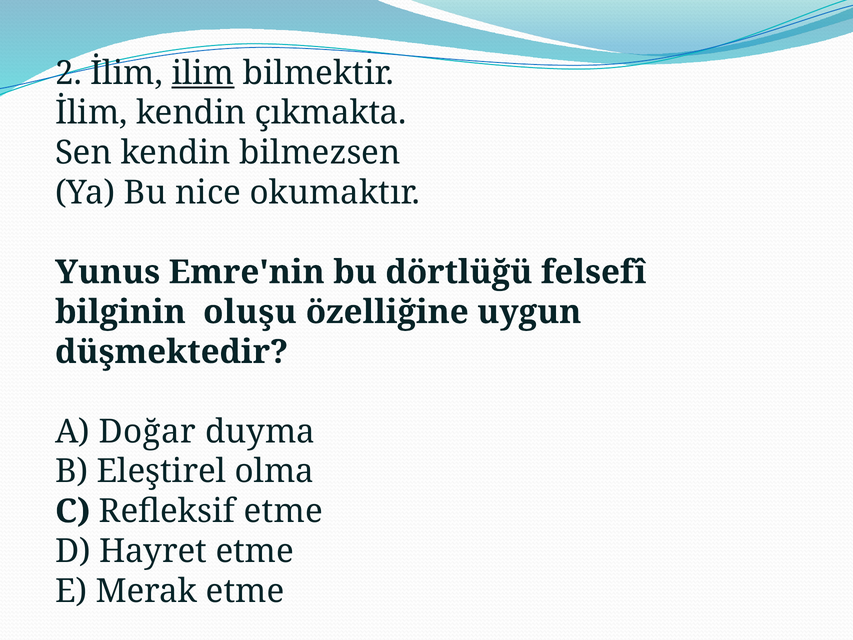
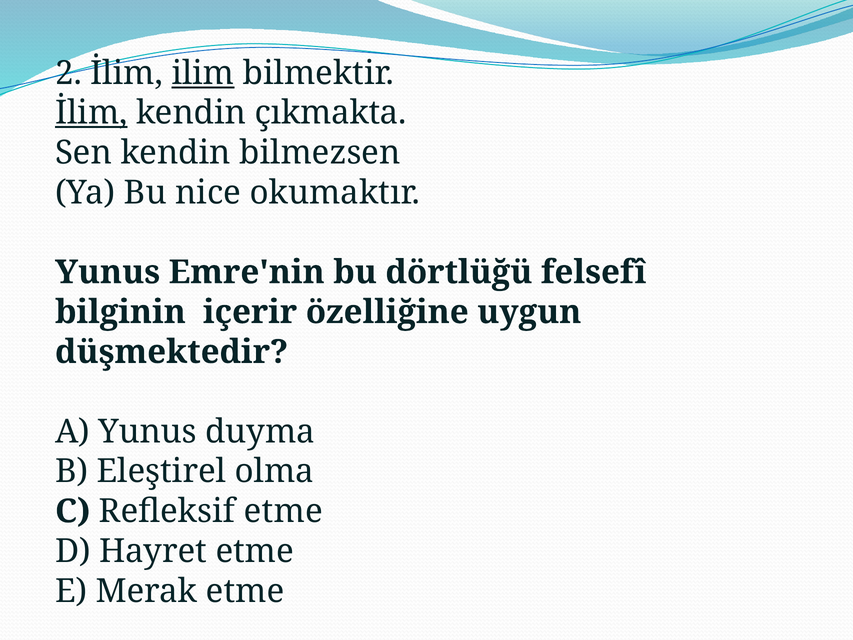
İlim underline: none -> present (91, 113)
oluşu: oluşu -> içerir (250, 312)
A Doğar: Doğar -> Yunus (148, 432)
